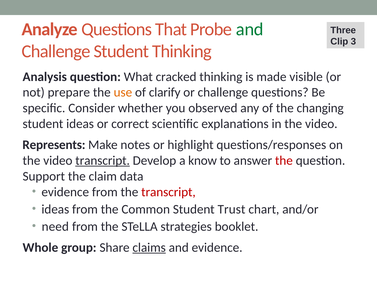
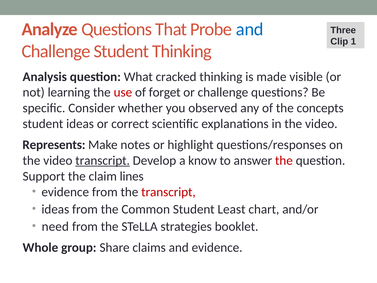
and colour: green -> blue (250, 29)
3: 3 -> 1 (353, 41)
prepare: prepare -> learning (69, 92)
use colour: orange -> red (123, 92)
clarify: clarify -> forget (165, 92)
changing: changing -> concepts (320, 108)
data: data -> lines (132, 176)
Trust: Trust -> Least (232, 209)
claims underline: present -> none (149, 247)
